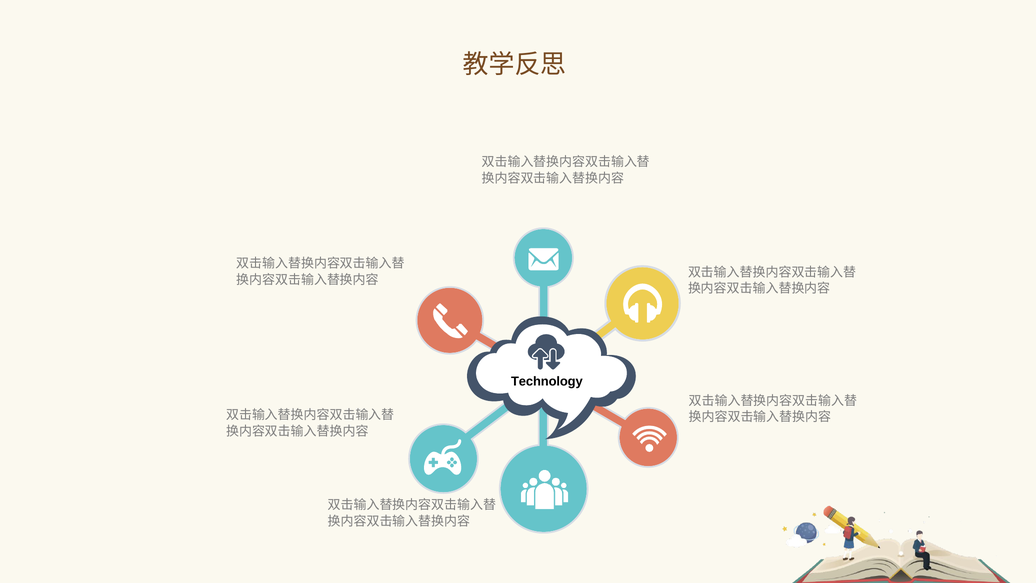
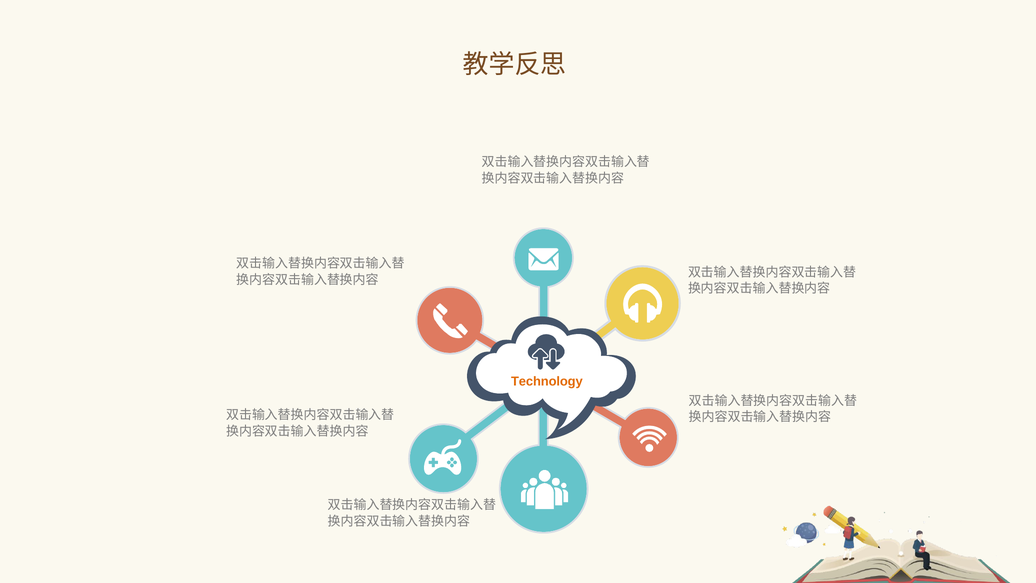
Technology colour: black -> orange (547, 381)
